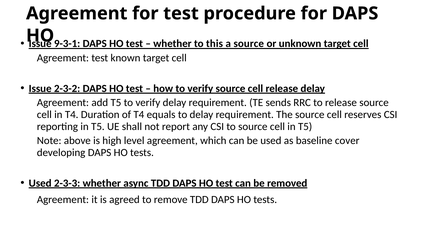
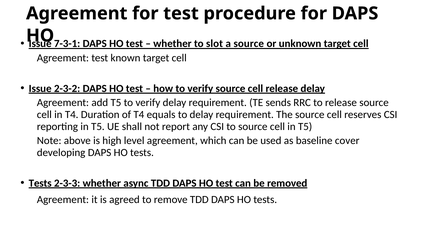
9-3-1: 9-3-1 -> 7-3-1 (67, 44)
this: this -> slot (214, 44)
Used: Used -> Tests (40, 184)
